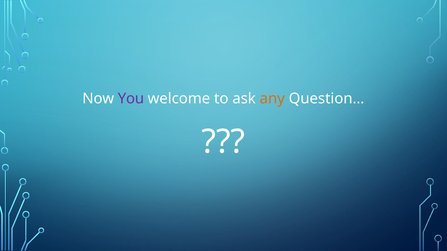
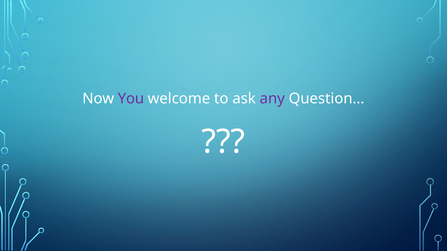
any colour: orange -> purple (272, 99)
